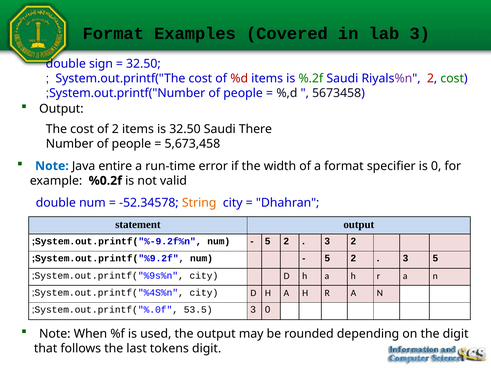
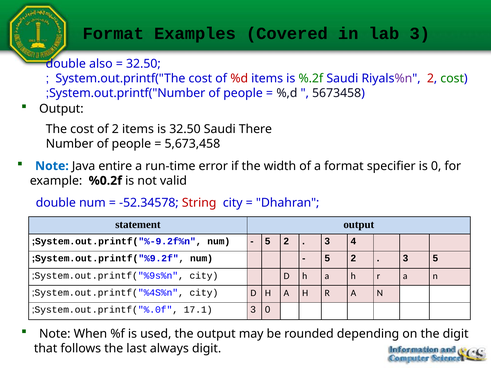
sign: sign -> also (101, 64)
String colour: orange -> red (199, 203)
3 2: 2 -> 4 (353, 241)
53.5: 53.5 -> 17.1 (198, 310)
tokens: tokens -> always (169, 349)
